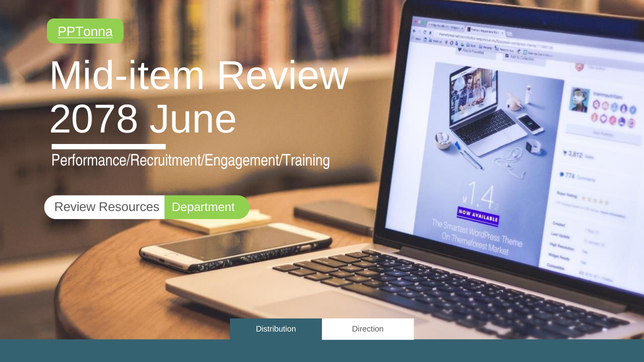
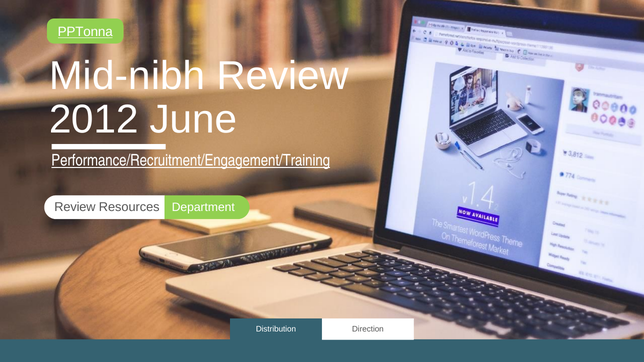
Mid-item: Mid-item -> Mid-nibh (127, 76)
2078: 2078 -> 2012 (94, 120)
Performance/Recruitment/Engagement/Training underline: none -> present (191, 161)
